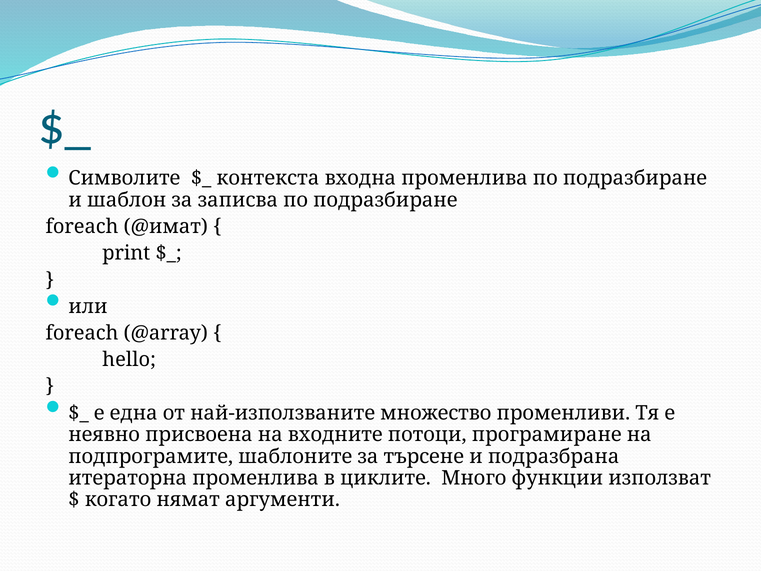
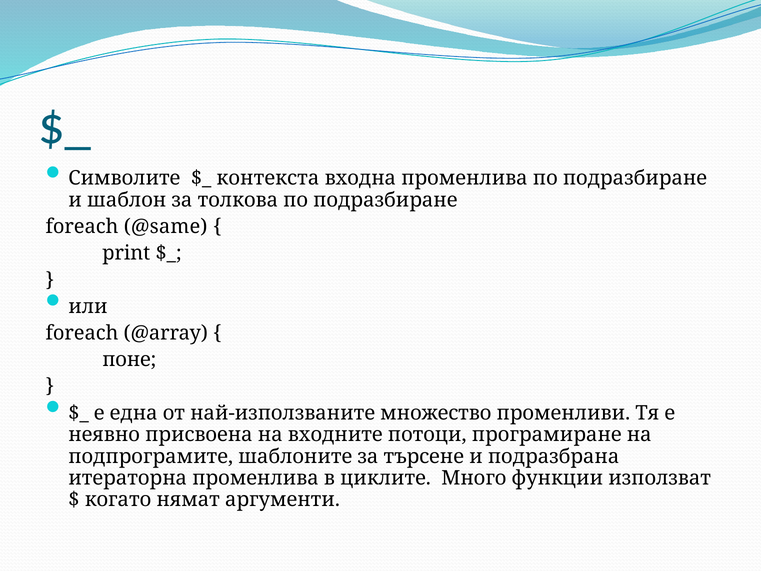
записва: записва -> толкова (238, 200)
@имат: @имат -> @same (166, 227)
hello: hello -> поне (129, 360)
